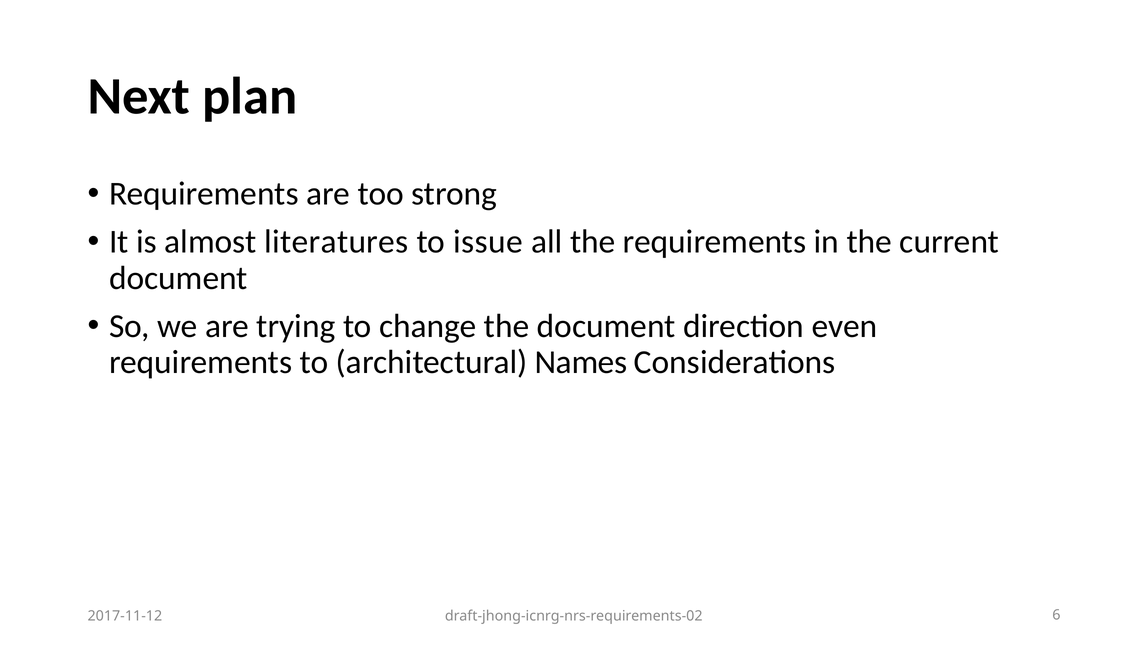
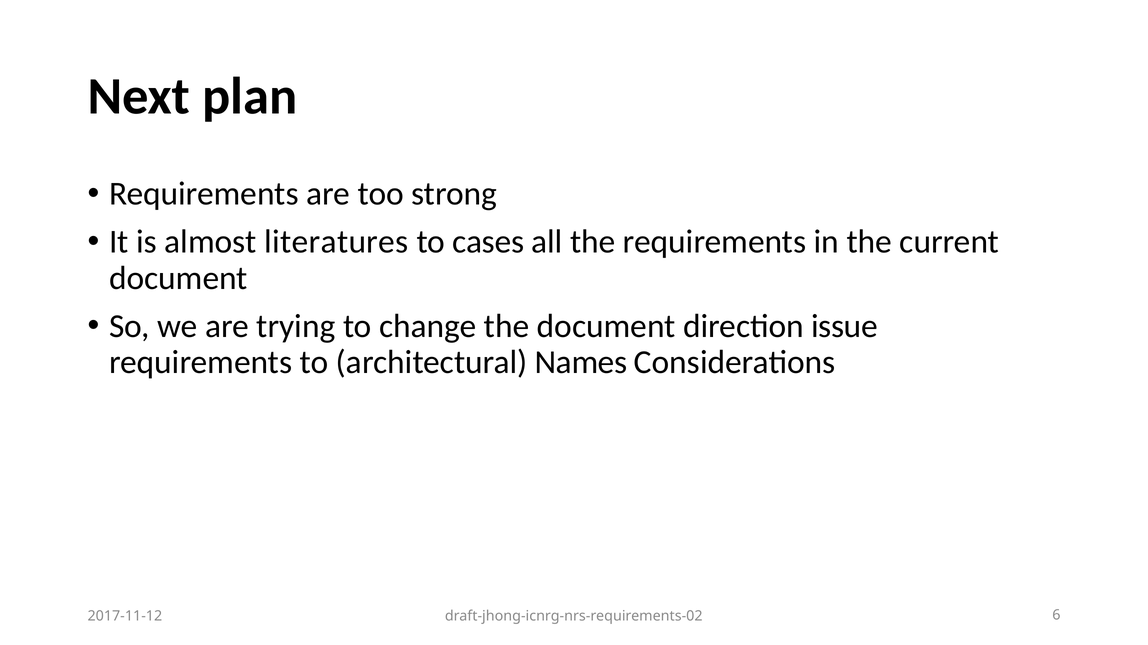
issue: issue -> cases (488, 242)
even: even -> issue (844, 327)
